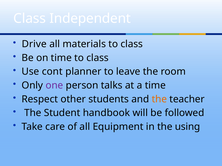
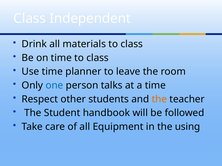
Drive: Drive -> Drink (34, 44)
Use cont: cont -> time (52, 72)
one colour: purple -> blue (54, 86)
